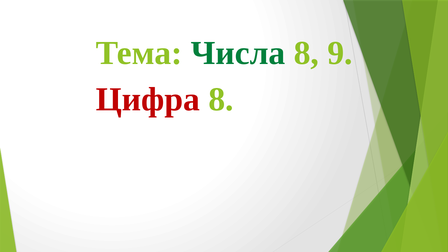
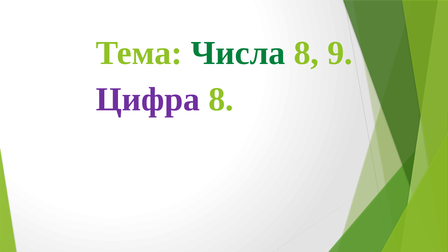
Цифра colour: red -> purple (148, 100)
